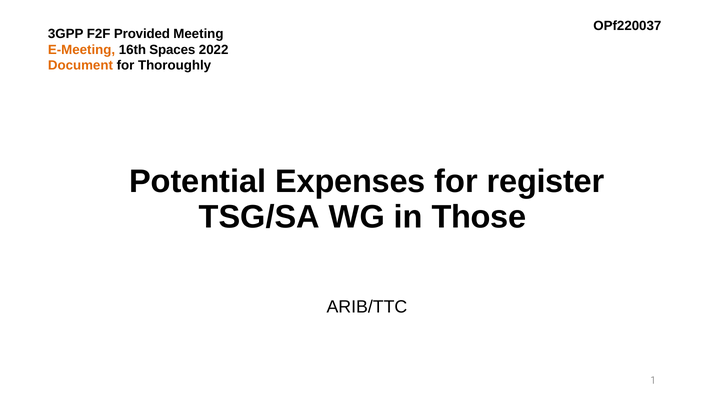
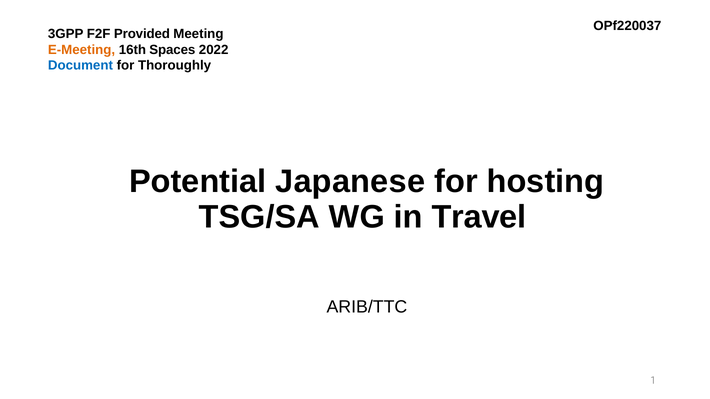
Document colour: orange -> blue (80, 66)
Expenses: Expenses -> Japanese (350, 182)
register: register -> hosting (545, 182)
Those: Those -> Travel (479, 217)
